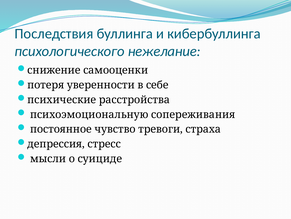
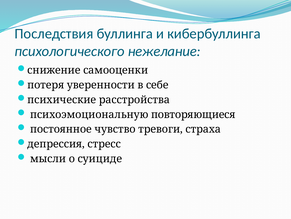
сопереживания: сопереживания -> повторяющиеся (193, 114)
